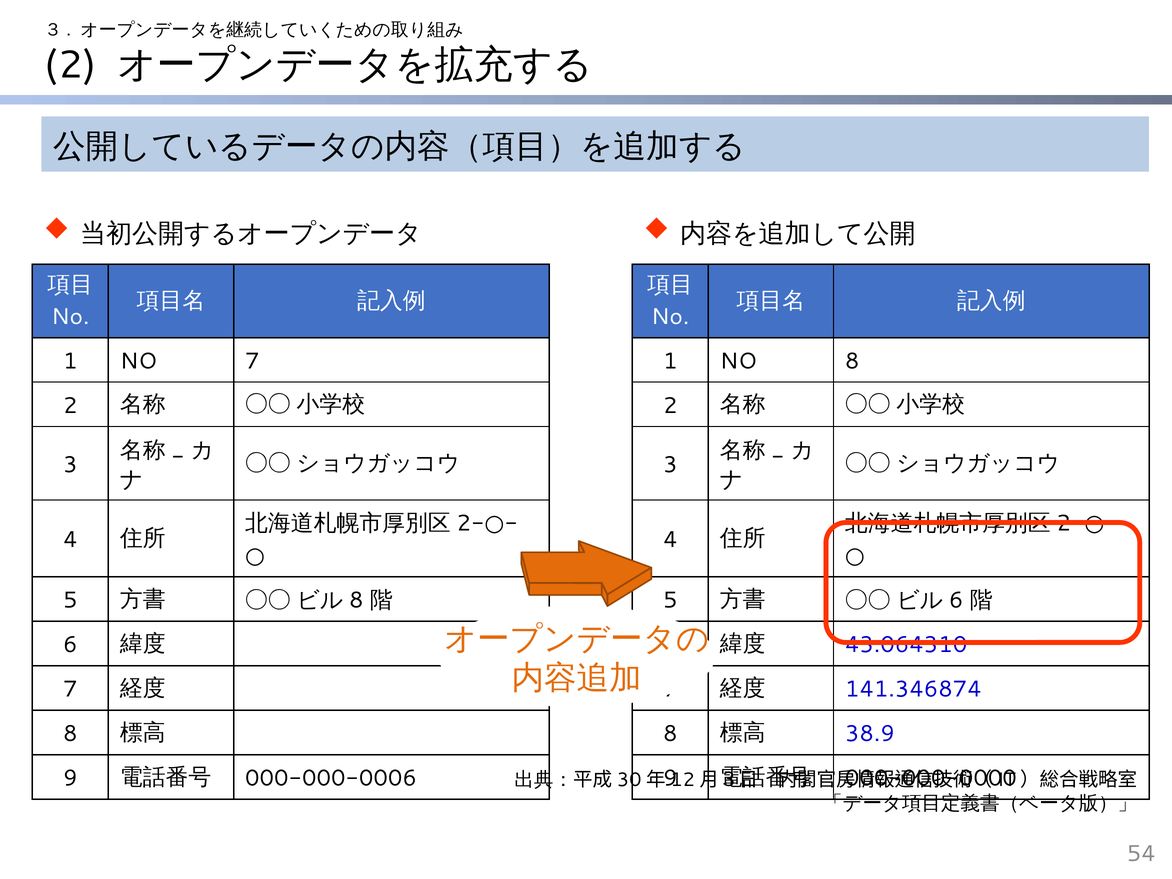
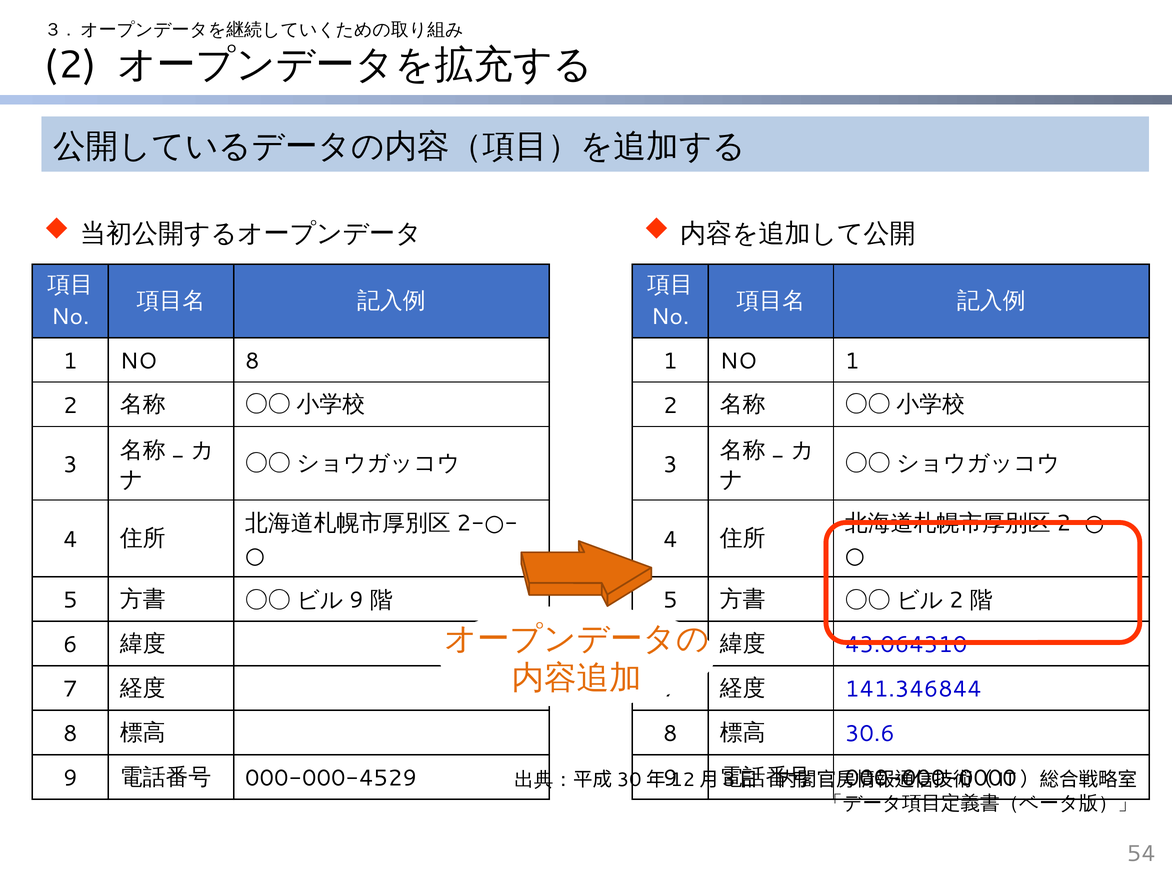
NO 7: 7 -> 8 (252, 361)
NO 8: 8 -> 1 (852, 361)
8: 8 -> 9 (356, 600)
6: 6 -> 2 (956, 600)
141.346874: 141.346874 -> 141.346844 (913, 689)
38.9: 38.9 -> 30.6 (870, 734)
000-000-0006: 000-000-0006 -> 000-000-4529 (331, 778)
